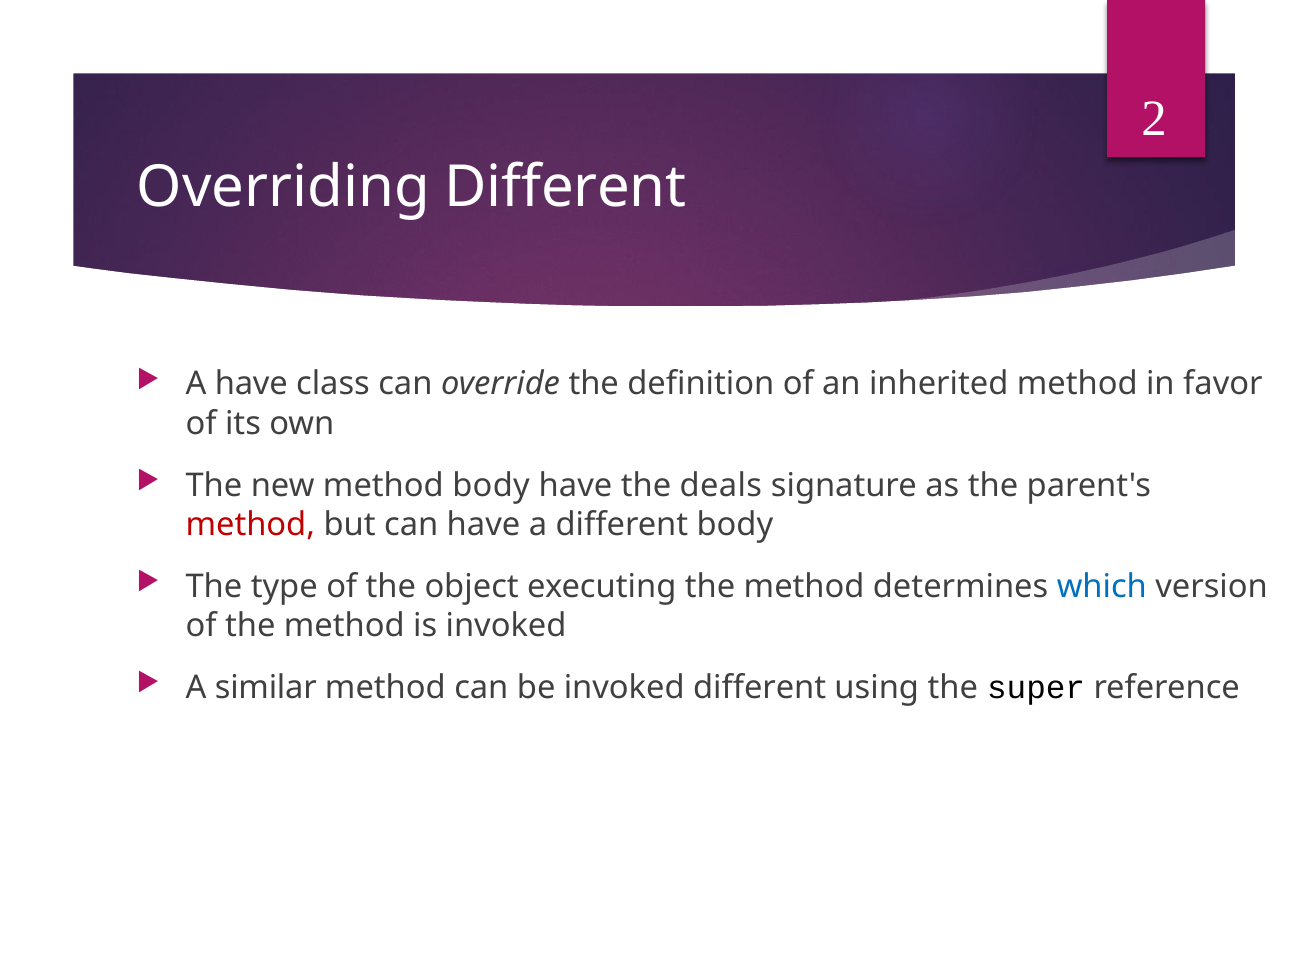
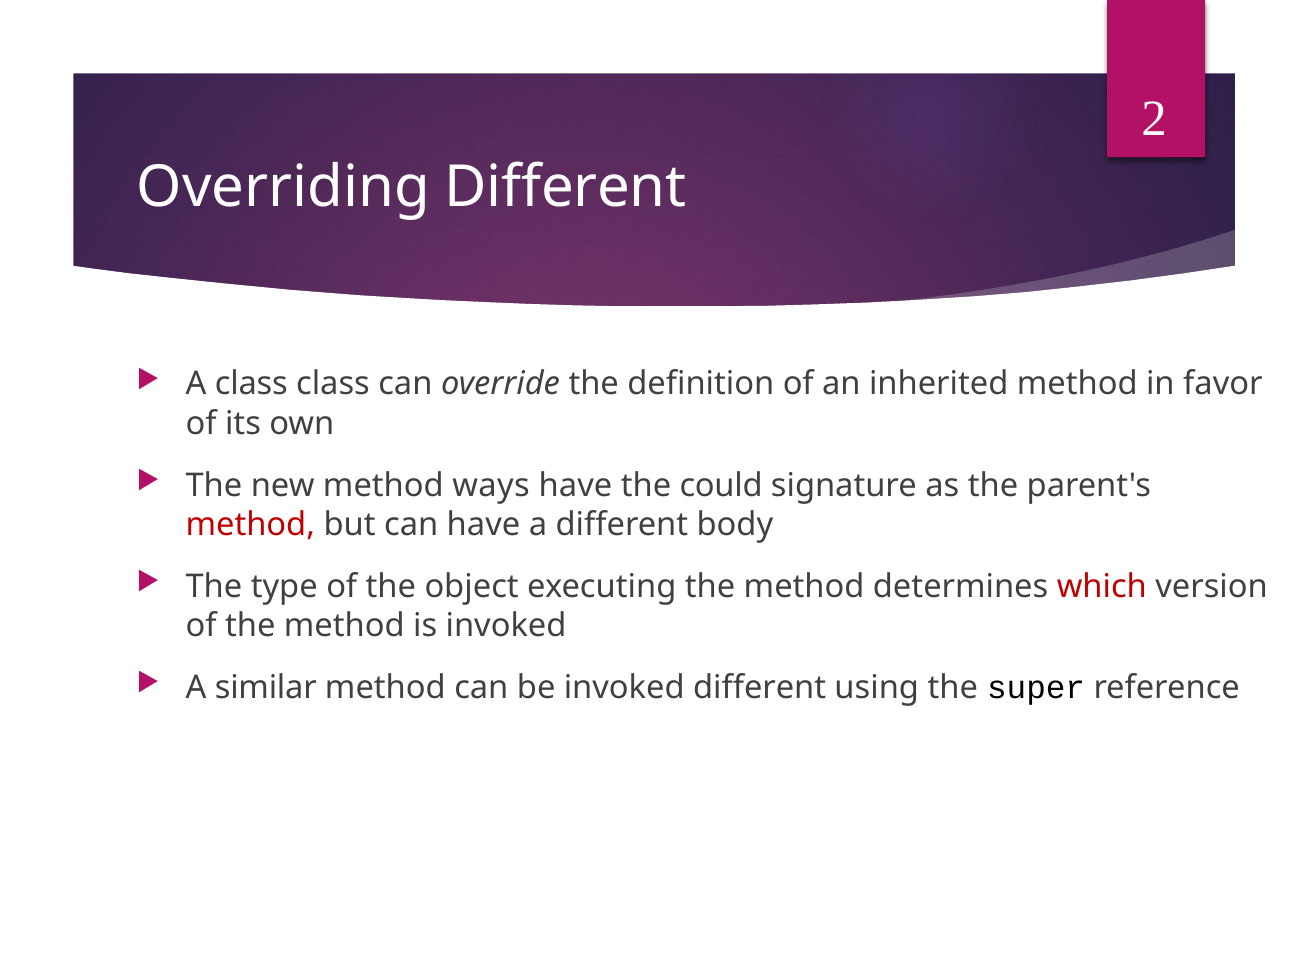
A have: have -> class (251, 384)
method body: body -> ways (491, 486)
deals: deals -> could (721, 486)
which colour: blue -> red (1102, 587)
